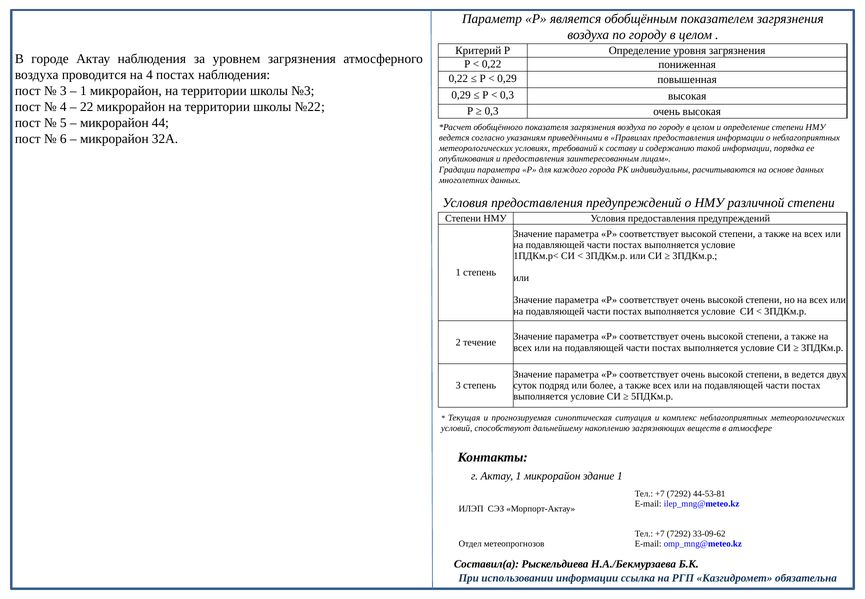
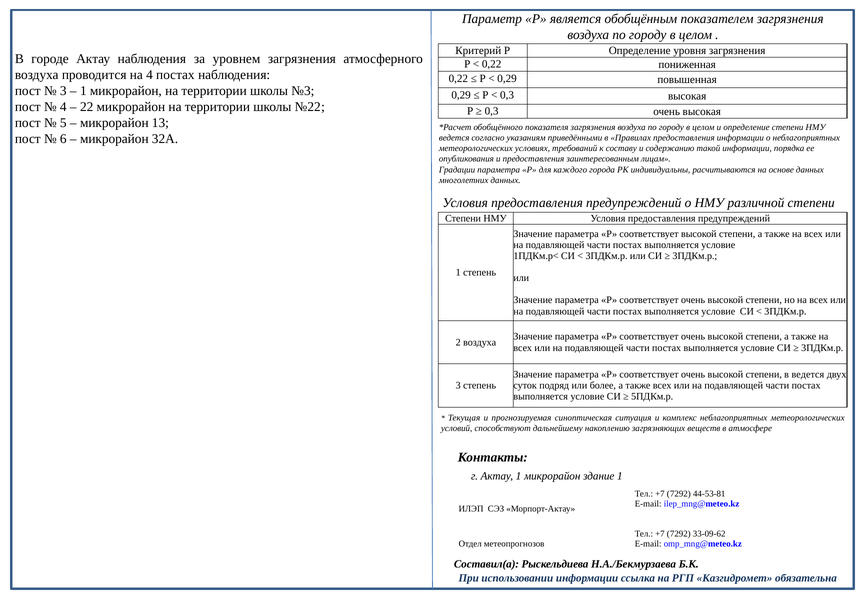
44: 44 -> 13 (160, 123)
2 течение: течение -> воздуха (480, 342)
